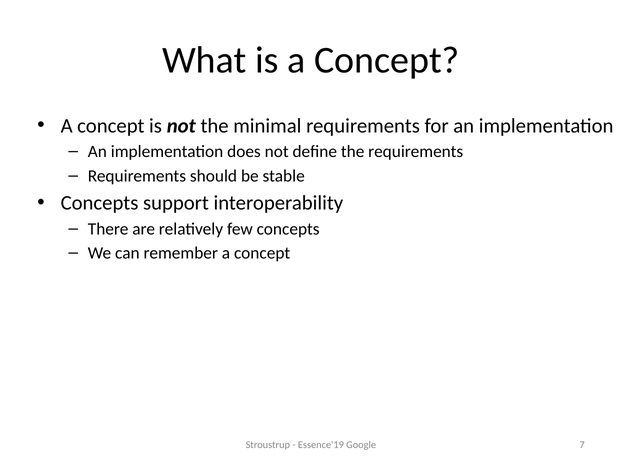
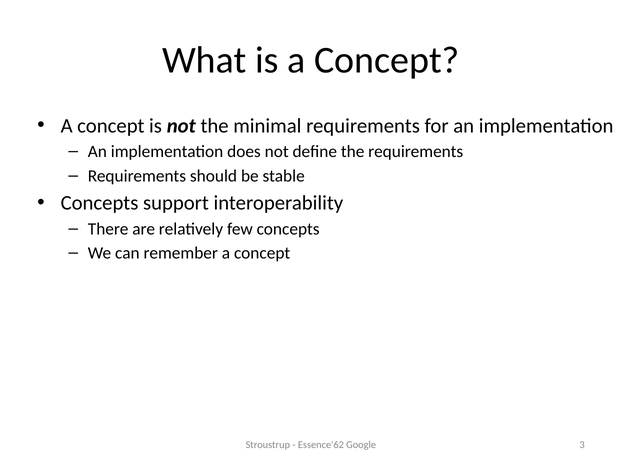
Essence'19: Essence'19 -> Essence'62 (321, 445)
7: 7 -> 3 (582, 445)
